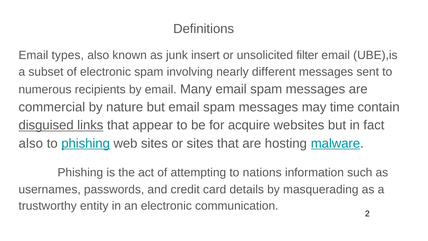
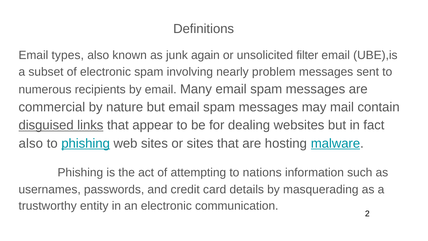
insert: insert -> again (205, 55)
different: different -> problem (274, 72)
time: time -> mail (342, 107)
acquire: acquire -> dealing (249, 125)
